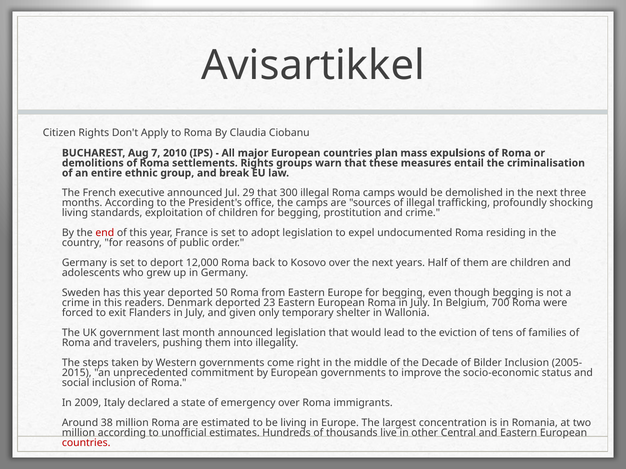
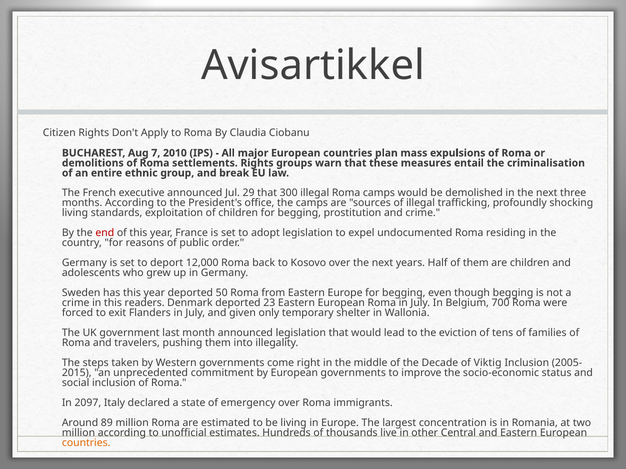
Bilder: Bilder -> Viktig (488, 363)
2009: 2009 -> 2097 (88, 403)
38: 38 -> 89 (107, 423)
countries colour: red -> orange (86, 443)
